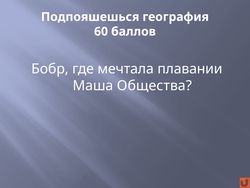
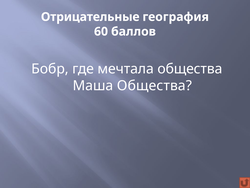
Подпояшешься: Подпояшешься -> Отрицательные (90, 17)
мечтала плавании: плавании -> общества (190, 69)
